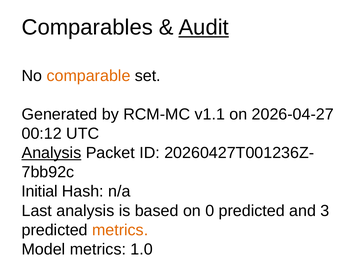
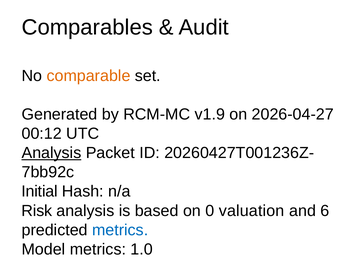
Audit underline: present -> none (204, 27)
v1.1: v1.1 -> v1.9 (210, 114)
Last: Last -> Risk (37, 211)
0 predicted: predicted -> valuation (252, 211)
3: 3 -> 6 (325, 211)
metrics colour: orange -> blue (120, 230)
